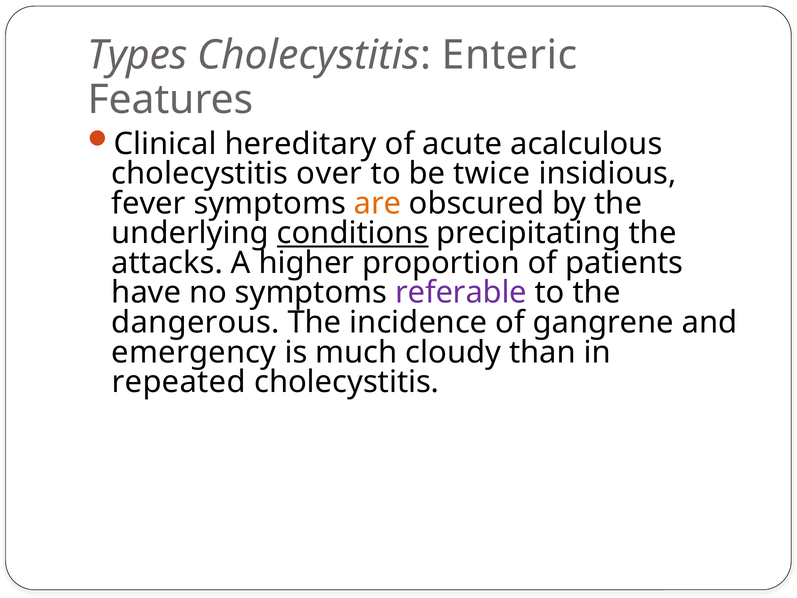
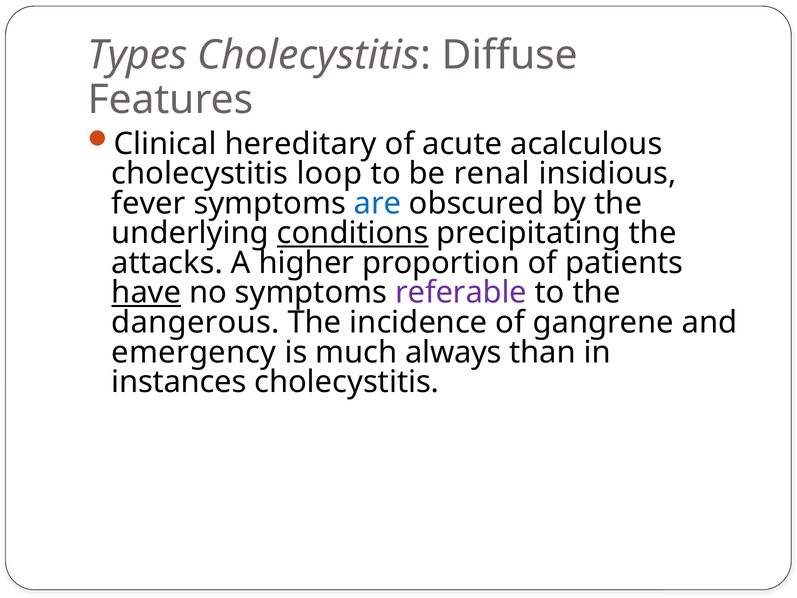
Enteric: Enteric -> Diffuse (510, 55)
over: over -> loop (329, 173)
twice: twice -> renal (492, 173)
are colour: orange -> blue (378, 203)
have underline: none -> present (146, 293)
cloudy: cloudy -> always (453, 352)
repeated: repeated -> instances (179, 382)
